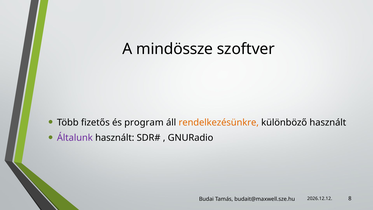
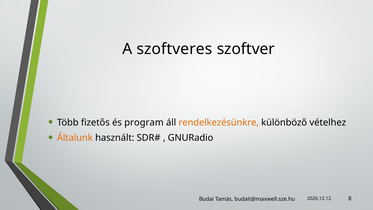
mindössze: mindössze -> szoftveres (174, 49)
különböző használt: használt -> vételhez (328, 122)
Általunk colour: purple -> orange (75, 138)
